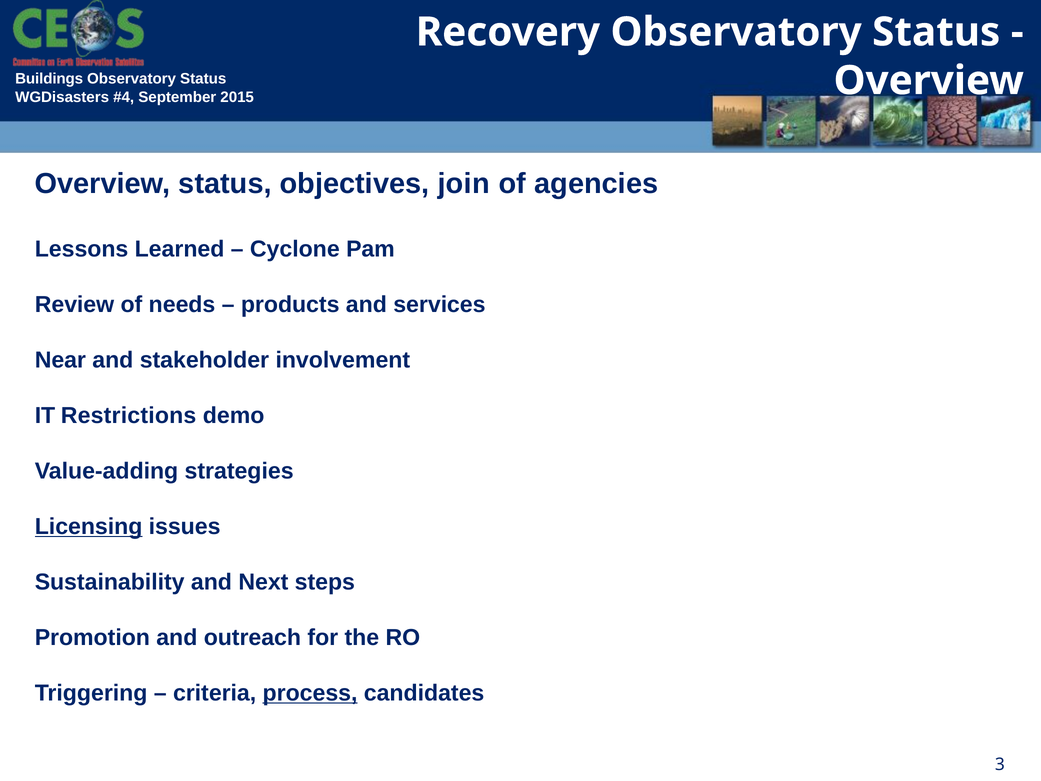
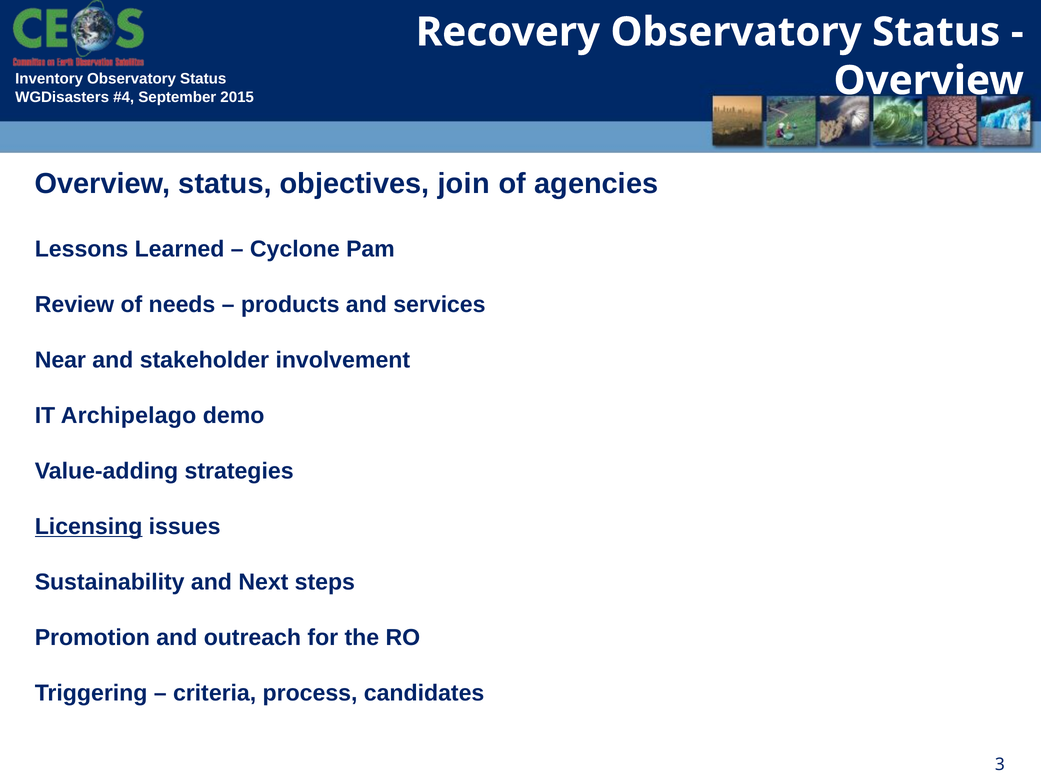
Buildings: Buildings -> Inventory (49, 79)
Restrictions: Restrictions -> Archipelago (129, 415)
process underline: present -> none (310, 693)
